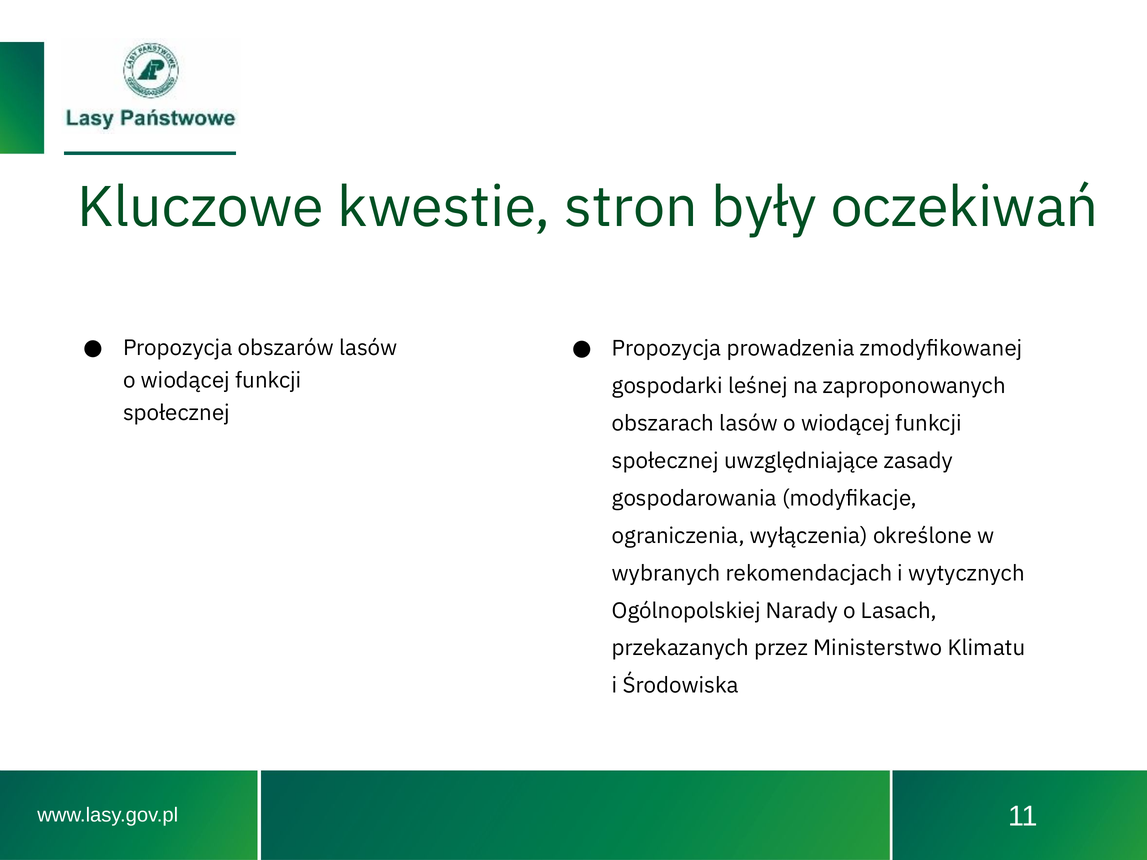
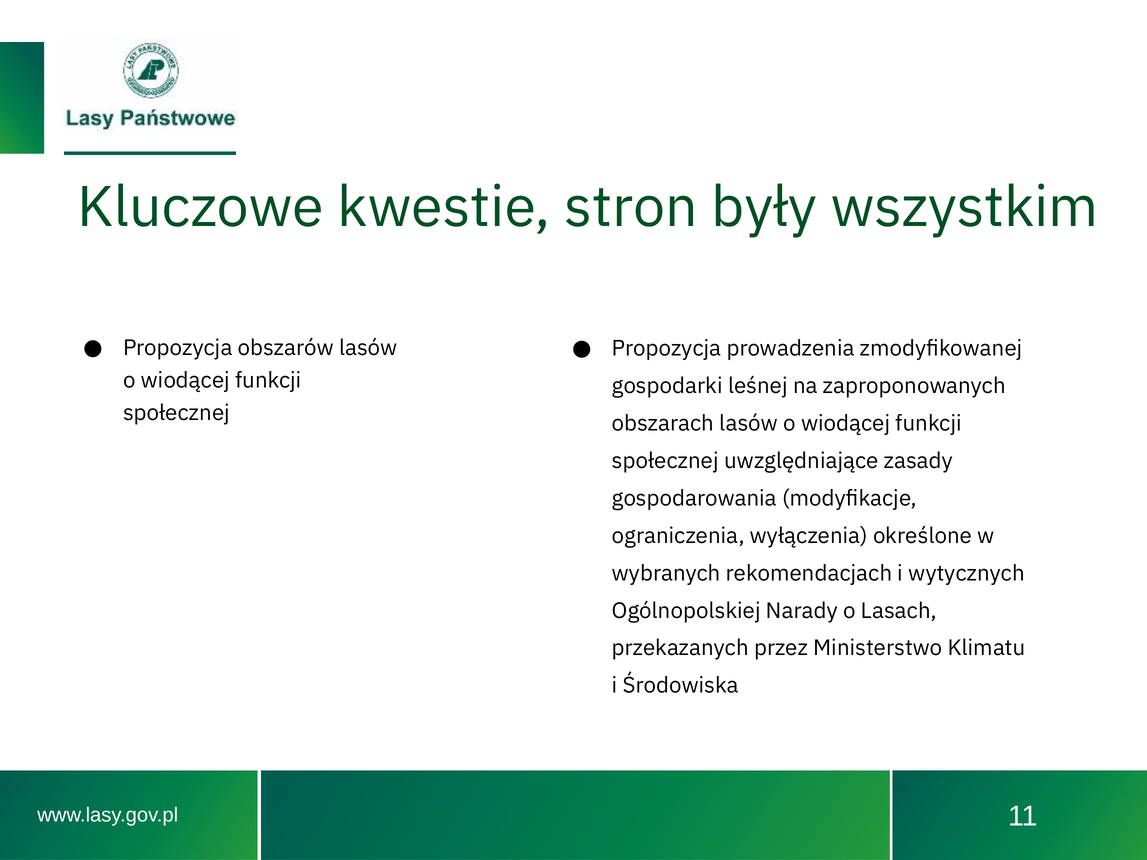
oczekiwań: oczekiwań -> wszystkim (964, 207)
